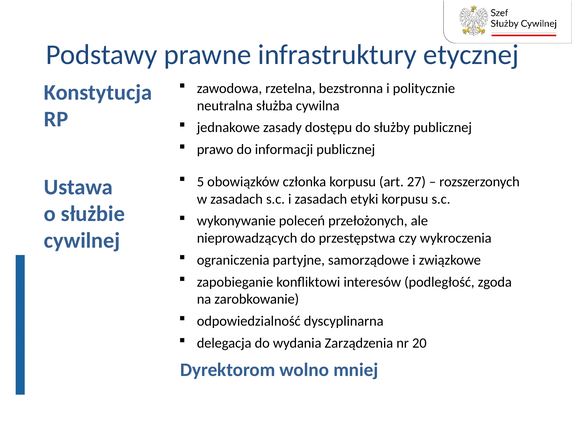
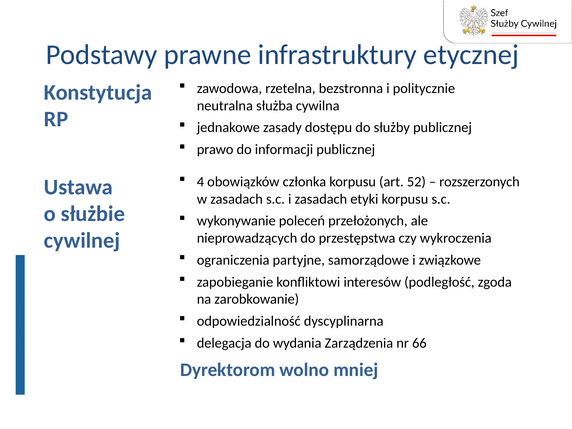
5: 5 -> 4 (200, 182)
27: 27 -> 52 (416, 182)
20: 20 -> 66 (419, 343)
